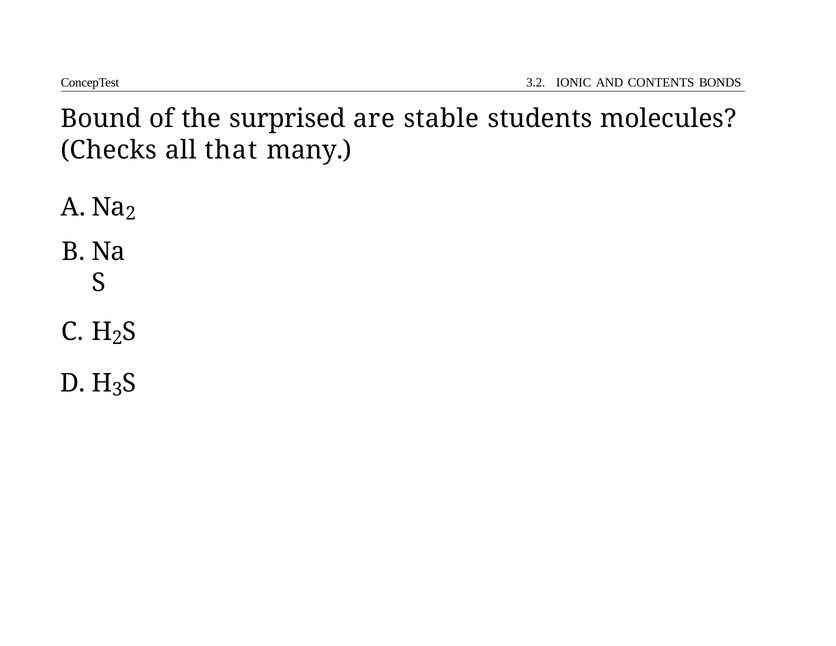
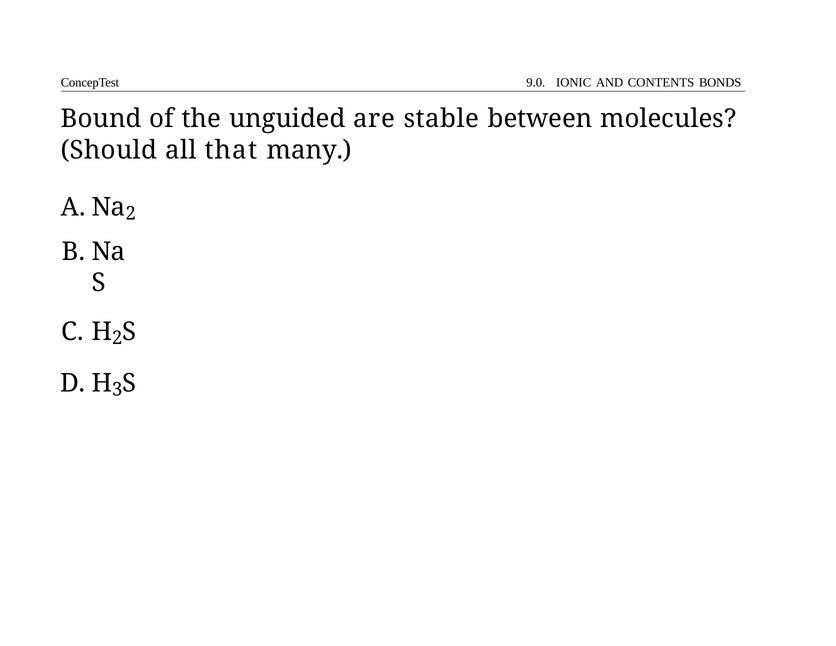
3.2: 3.2 -> 9.0 (536, 82)
surprised: surprised -> unguided (287, 119)
students: students -> between (540, 119)
Checks: Checks -> Should (109, 150)
